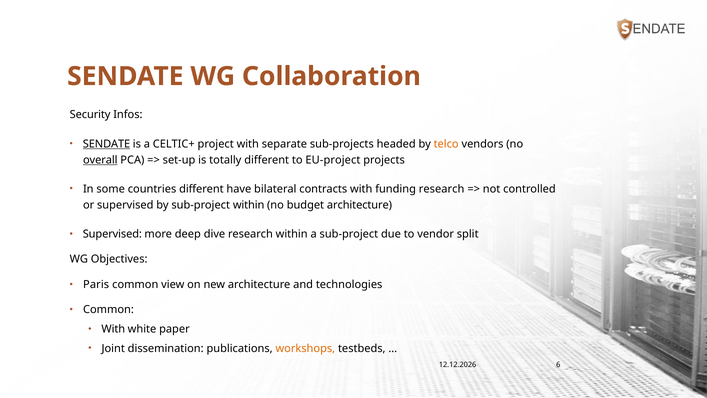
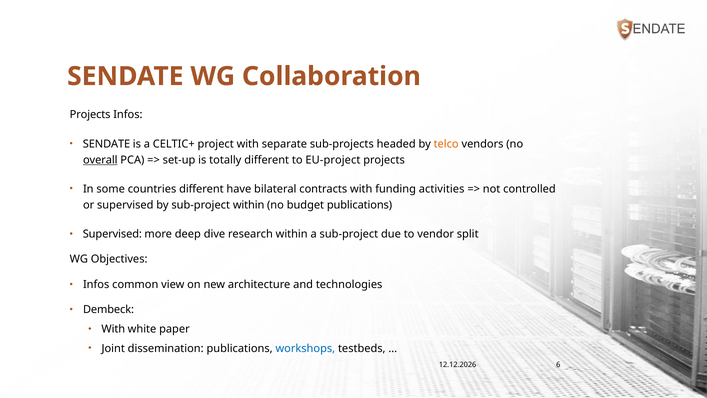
Security: Security -> Projects (90, 115)
SENDATE underline: present -> none (107, 144)
funding research: research -> activities (442, 189)
budget architecture: architecture -> publications (359, 205)
Paris: Paris -> Infos (96, 284)
Common: Common -> Dembeck (109, 310)
workshops colour: orange -> blue (305, 348)
